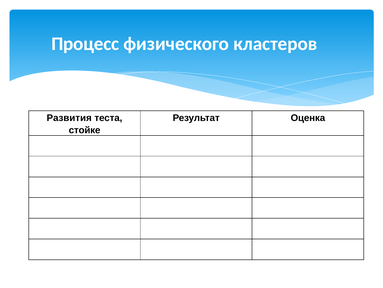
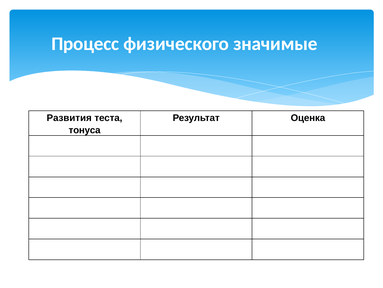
кластеров: кластеров -> значимые (275, 44)
стойке: стойке -> тонуса (85, 130)
